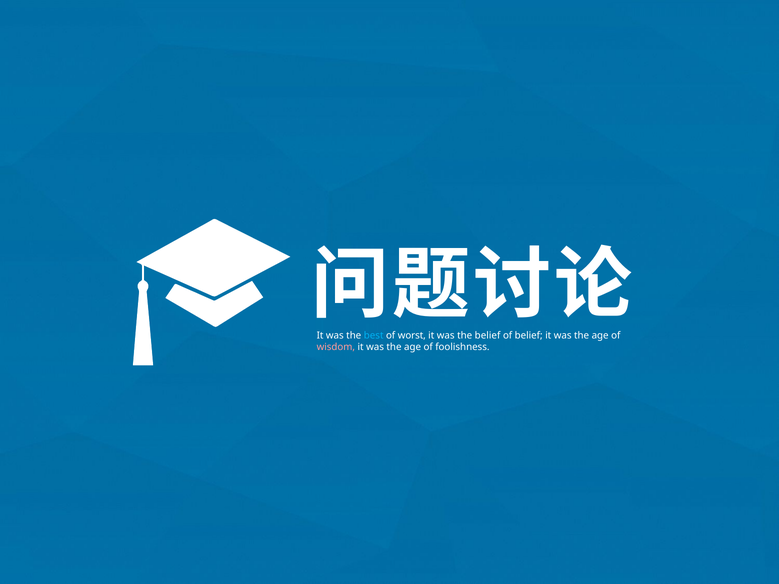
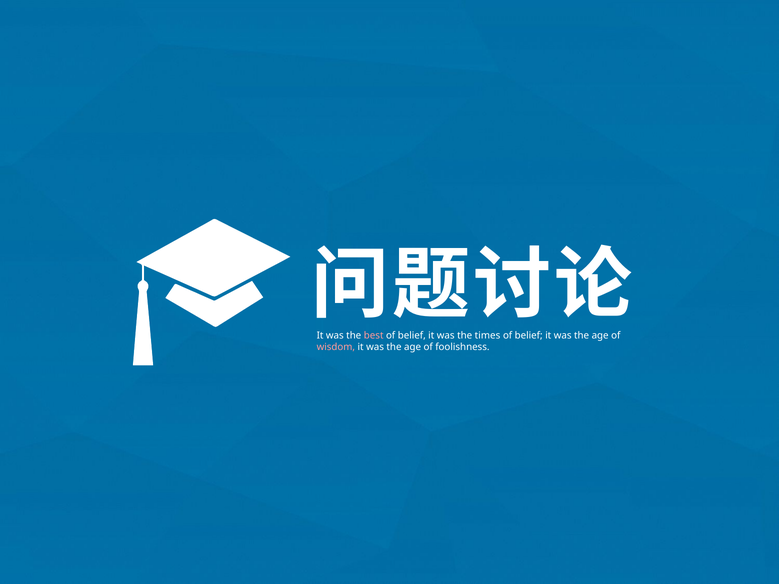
best colour: light blue -> pink (374, 336)
worst: worst -> belief (412, 336)
the belief: belief -> times (488, 336)
